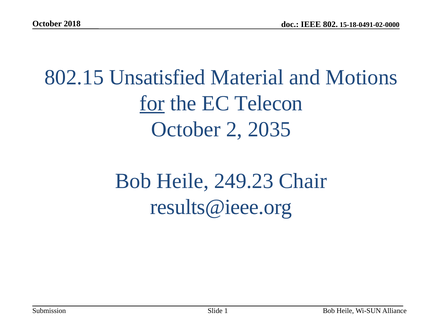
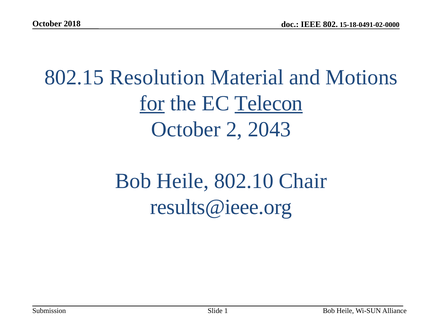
Unsatisfied: Unsatisfied -> Resolution (157, 77)
Telecon underline: none -> present (269, 103)
2035: 2035 -> 2043 (269, 129)
249.23: 249.23 -> 802.10 (244, 181)
